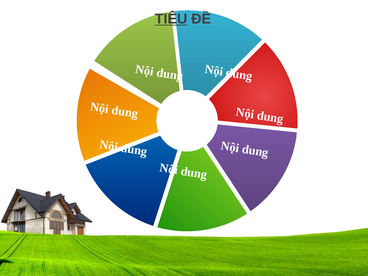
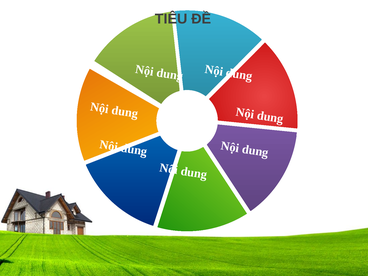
TIÊU underline: present -> none (171, 19)
